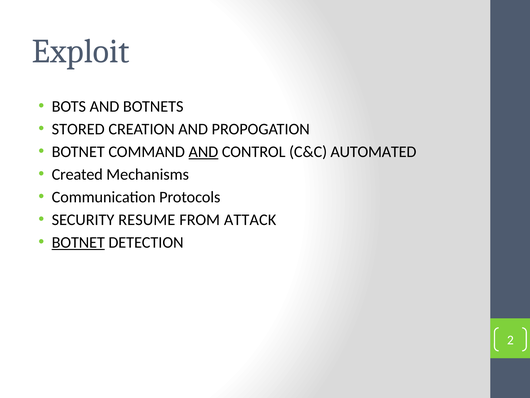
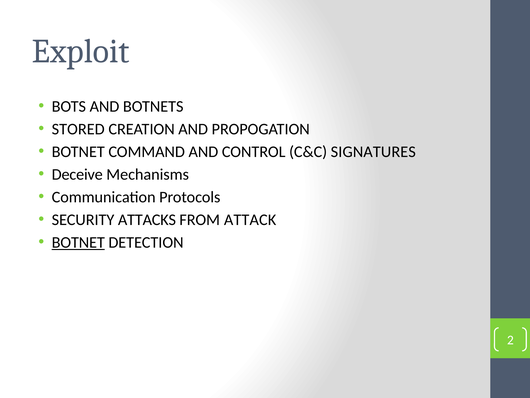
AND underline: present -> none (203, 152)
AUTOMATED: AUTOMATED -> SIGNATURES (373, 152)
Created: Created -> Deceive (77, 174)
RESUME: RESUME -> ATTACKS (147, 220)
